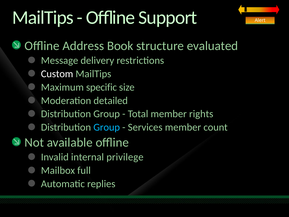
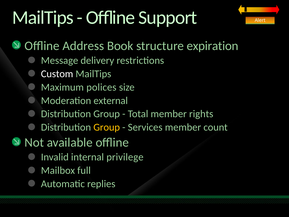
evaluated: evaluated -> expiration (213, 46)
specific: specific -> polices (101, 87)
detailed: detailed -> external (111, 100)
Group colour: light blue -> yellow (107, 127)
